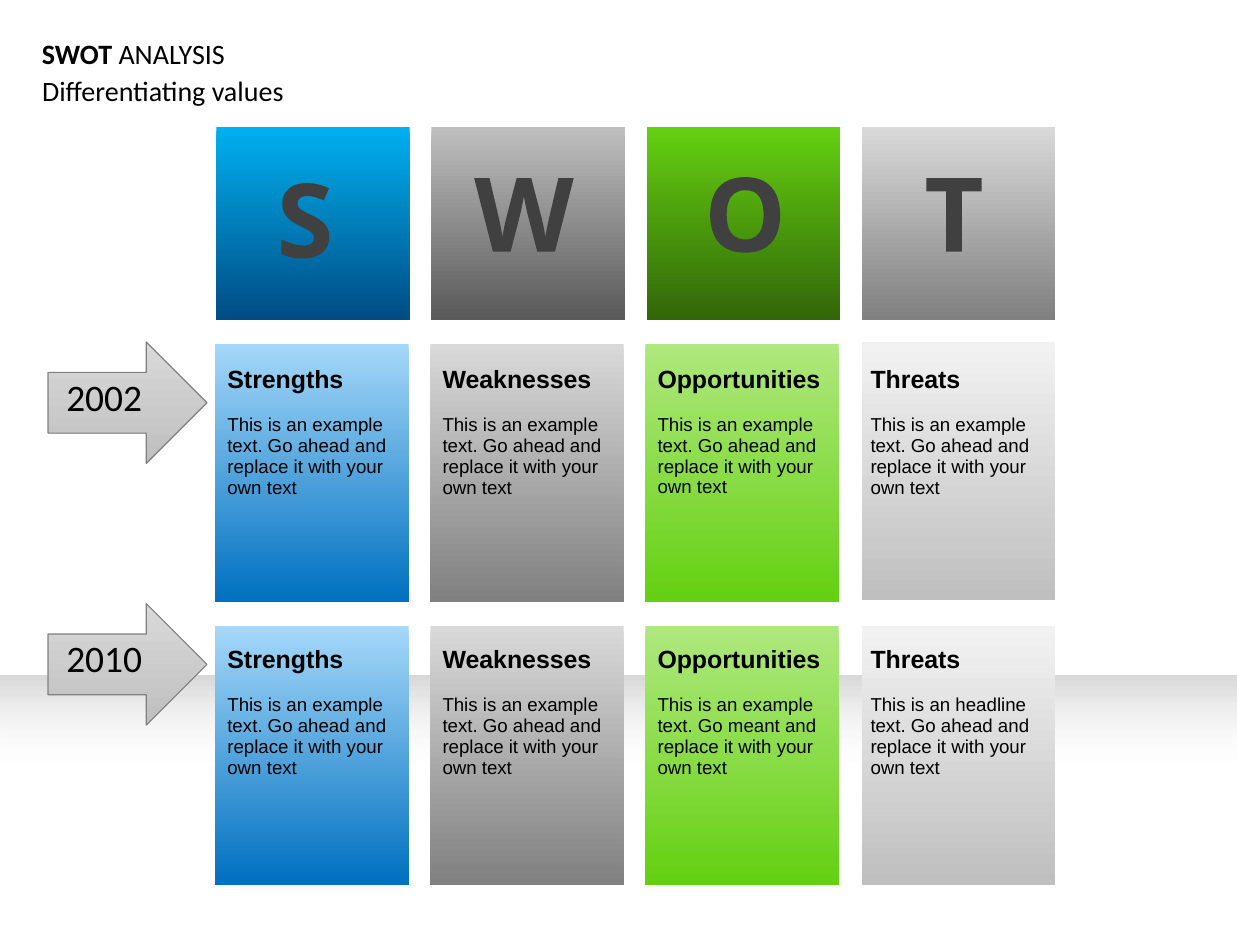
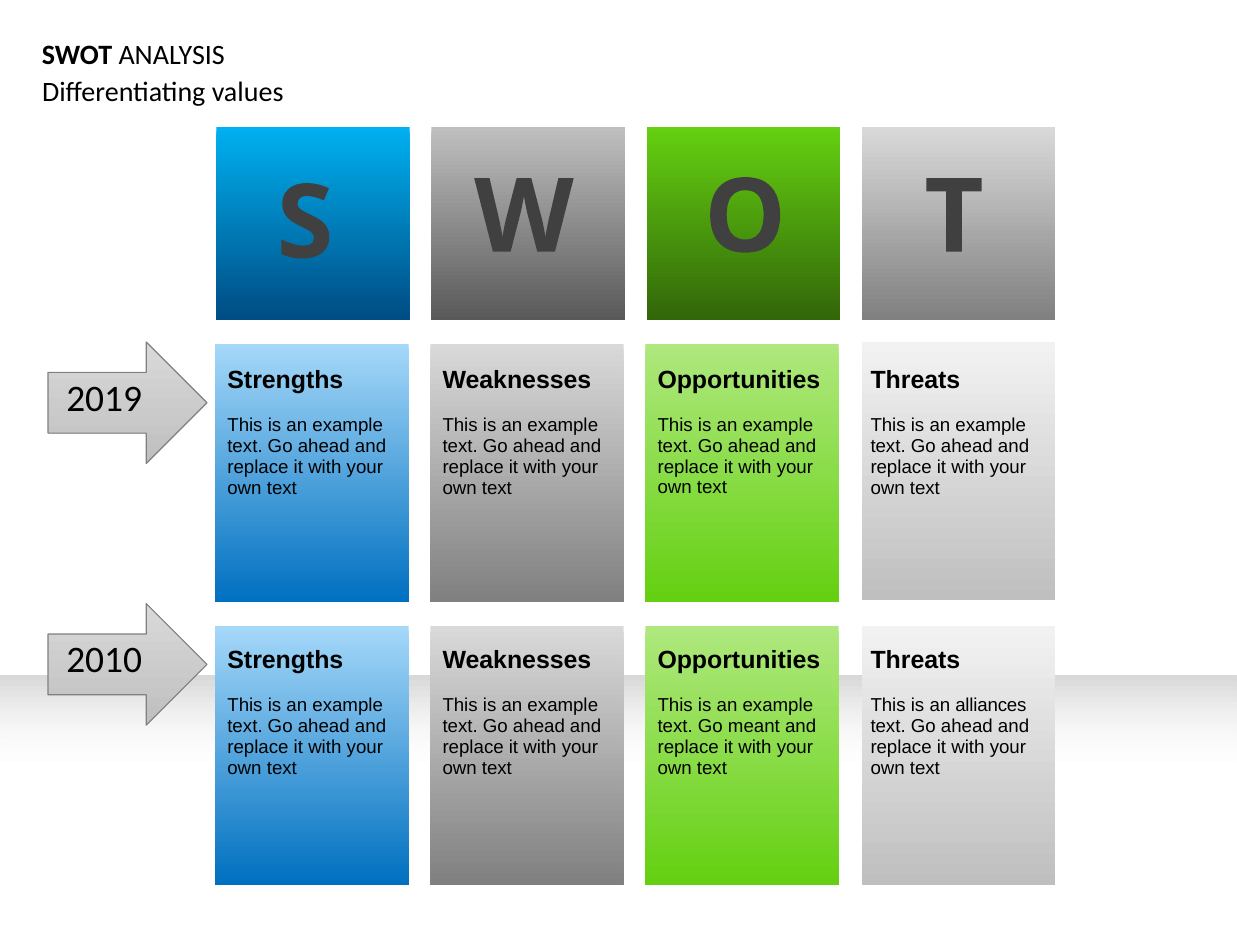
2002: 2002 -> 2019 (104, 399)
headline: headline -> alliances (991, 706)
